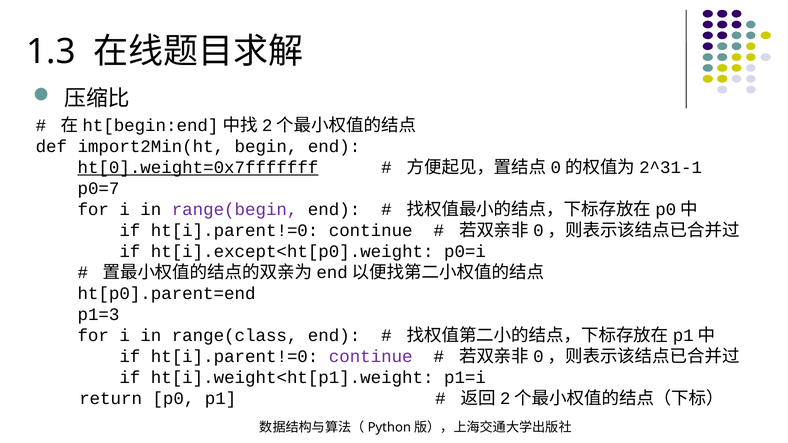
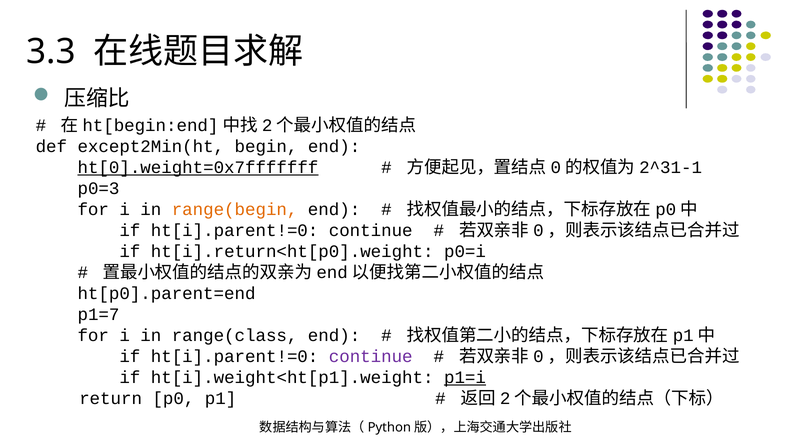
1.3: 1.3 -> 3.3 (51, 52)
import2Min(ht: import2Min(ht -> except2Min(ht (151, 147)
p0=7: p0=7 -> p0=3 (99, 189)
range(begin colour: purple -> orange (235, 210)
ht[i].except<ht[p0].weight: ht[i].except<ht[p0].weight -> ht[i].return<ht[p0].weight (292, 252)
p1=3: p1=3 -> p1=7 (99, 315)
p1=i underline: none -> present (465, 378)
